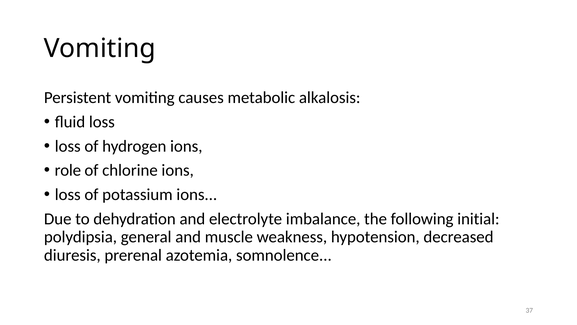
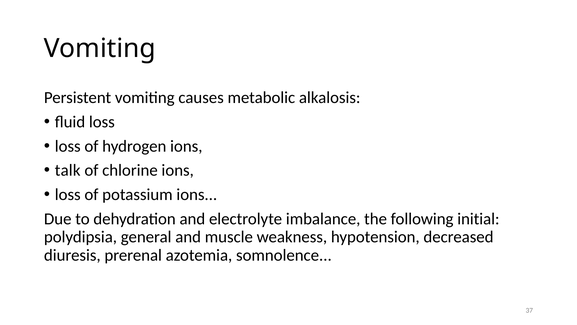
role: role -> talk (68, 170)
